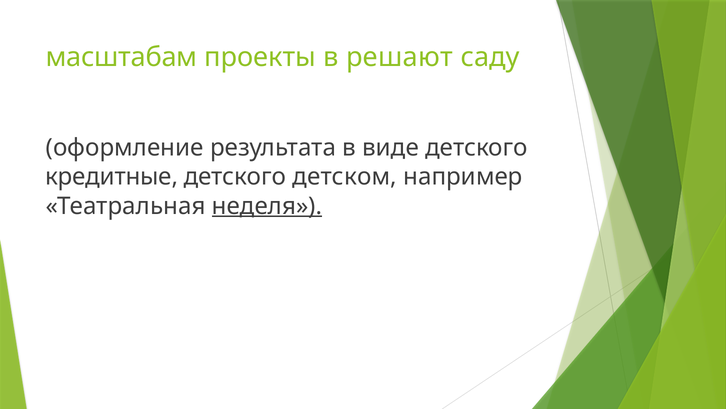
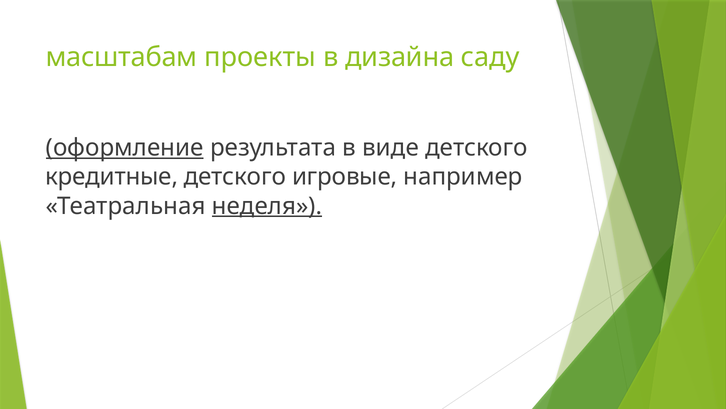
решают: решают -> дизайна (400, 57)
оформление underline: none -> present (125, 148)
детском: детском -> игровые (345, 177)
